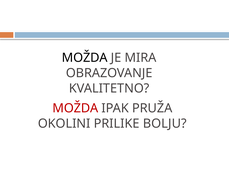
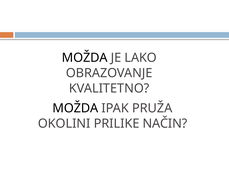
MIRA: MIRA -> LAKO (141, 58)
MOŽDA colour: red -> black (75, 108)
BOLJU: BOLJU -> NAČIN (165, 123)
